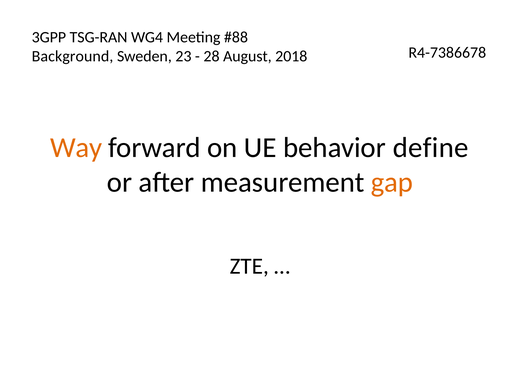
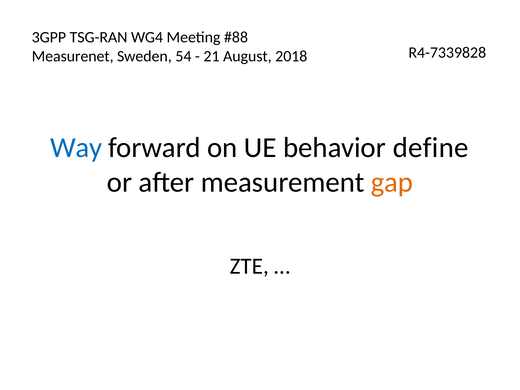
Background: Background -> Measurenet (73, 56)
23: 23 -> 54 (183, 56)
28: 28 -> 21 (212, 56)
R4-7386678: R4-7386678 -> R4-7339828 (447, 53)
Way colour: orange -> blue (76, 148)
